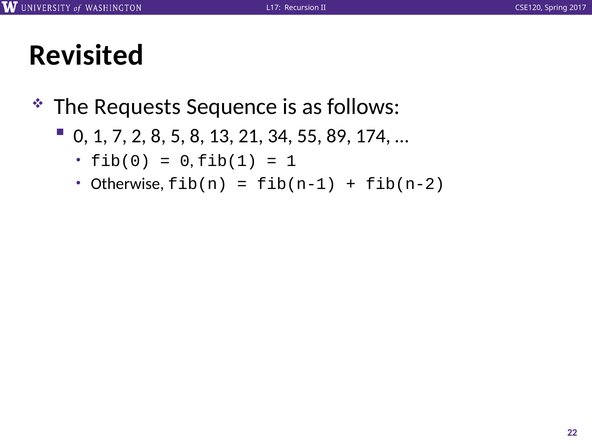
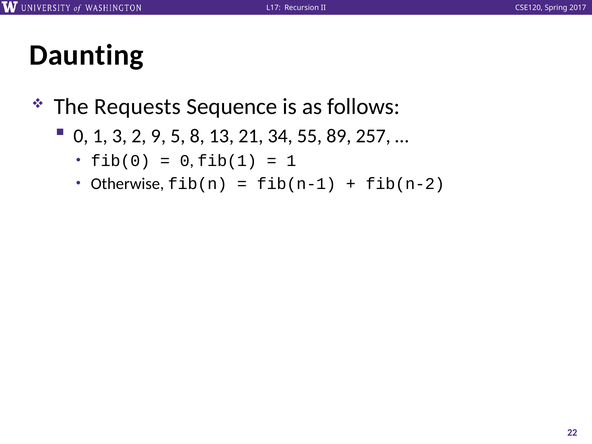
Revisited: Revisited -> Daunting (86, 55)
7: 7 -> 3 (120, 136)
2 8: 8 -> 9 (158, 136)
174: 174 -> 257 (373, 136)
